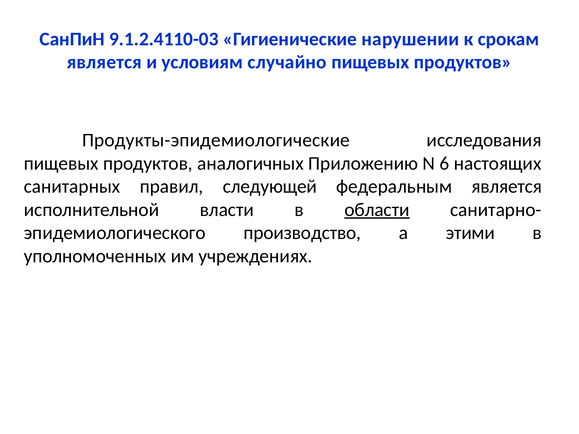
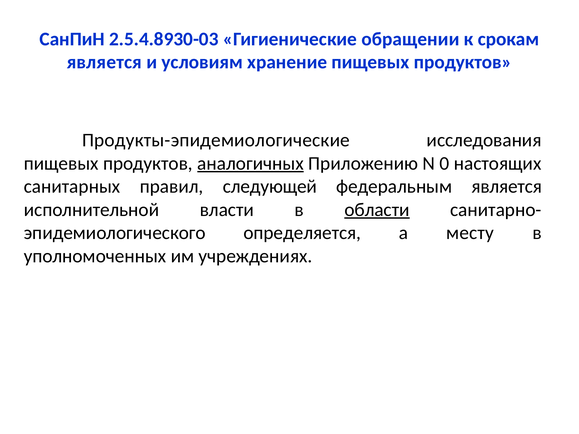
9.1.2.4110-03: 9.1.2.4110-03 -> 2.5.4.8930-03 (164, 39)
нарушении: нарушении -> обращении (410, 39)
случайно: случайно -> хранение (287, 62)
аналогичных underline: none -> present (251, 163)
6: 6 -> 0 (444, 163)
производство: производство -> определяется (302, 233)
этими: этими -> месту (470, 233)
